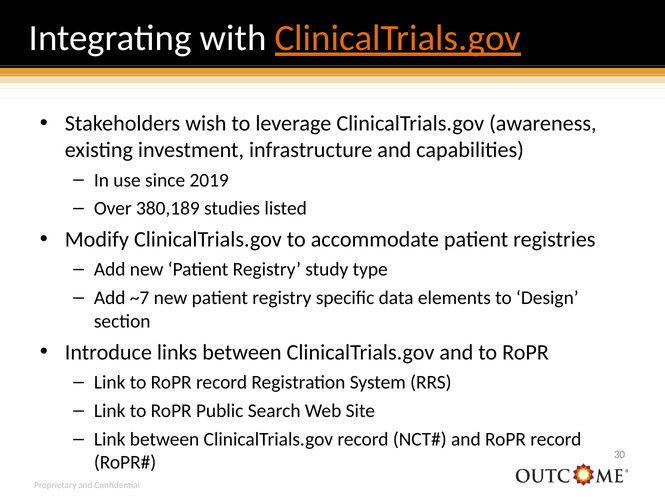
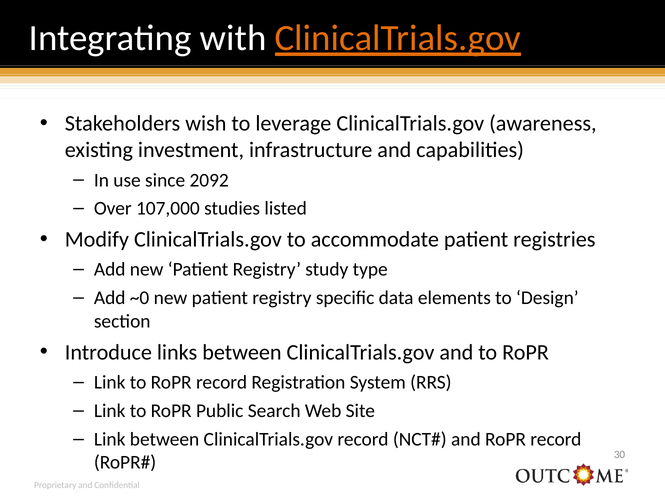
2019: 2019 -> 2092 (209, 180)
380,189: 380,189 -> 107,000 (168, 208)
~7: ~7 -> ~0 (140, 298)
